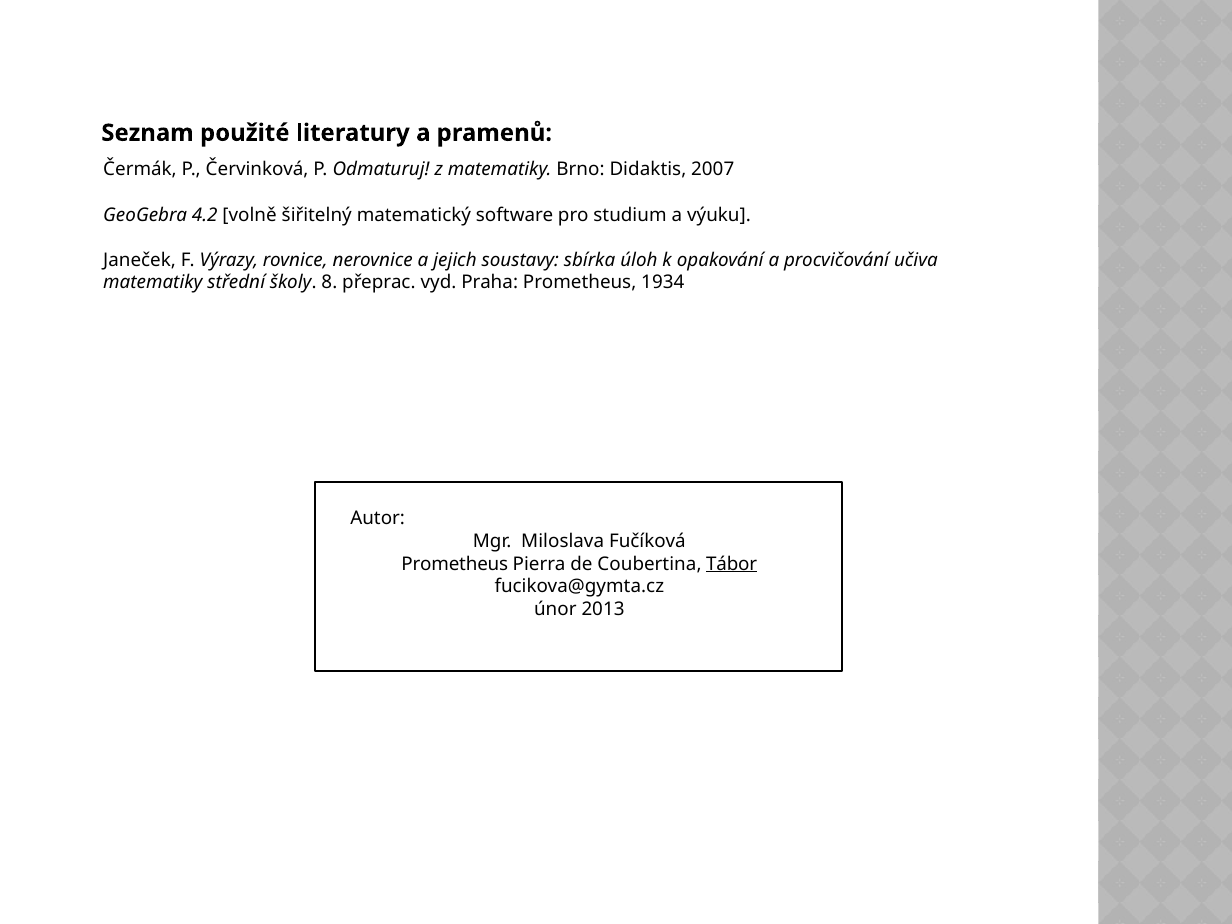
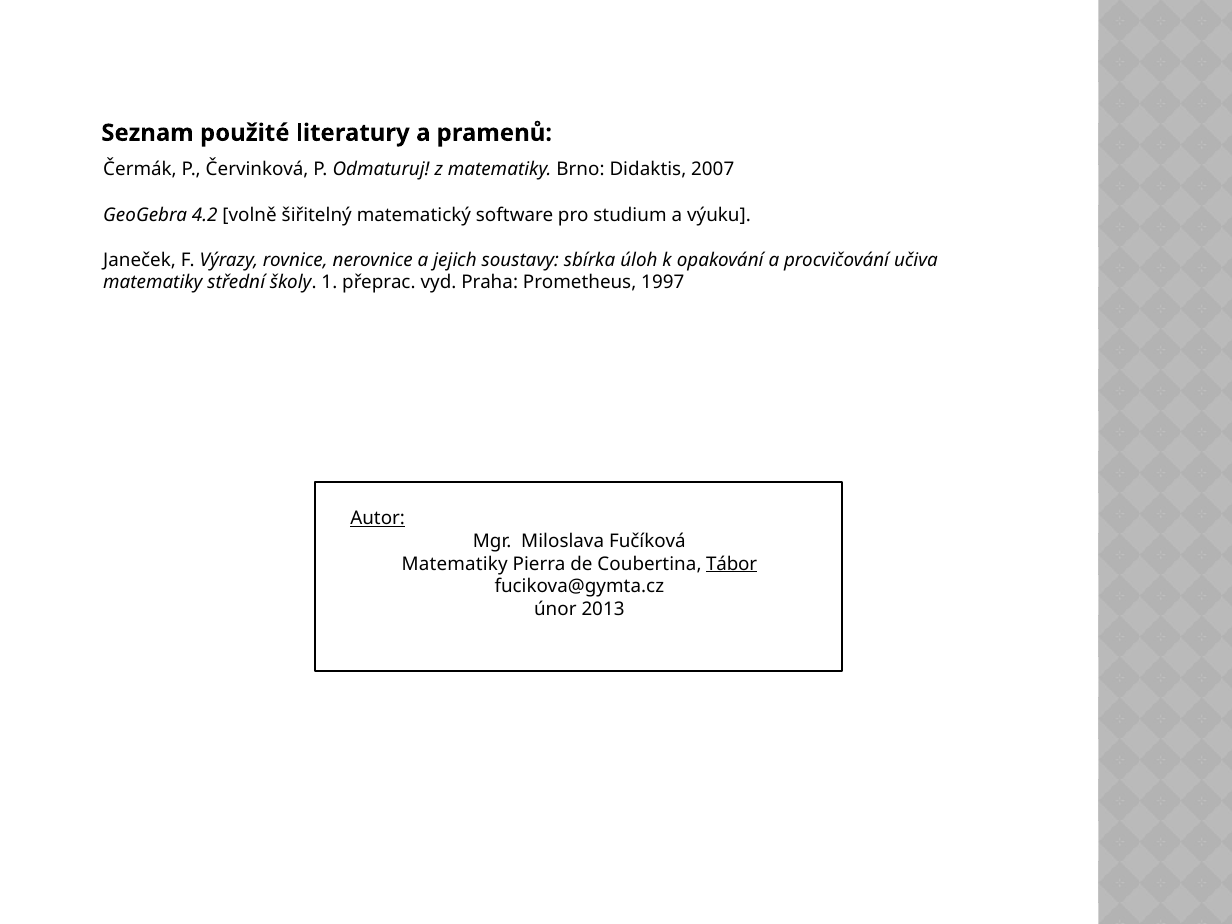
8: 8 -> 1 (329, 283)
1934: 1934 -> 1997 (663, 283)
Autor underline: none -> present (378, 519)
Prometheus: Prometheus -> Matematiky (455, 564)
